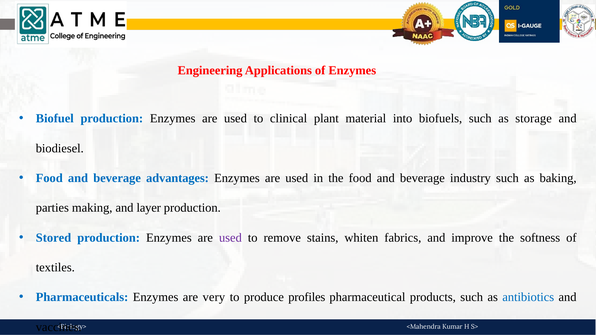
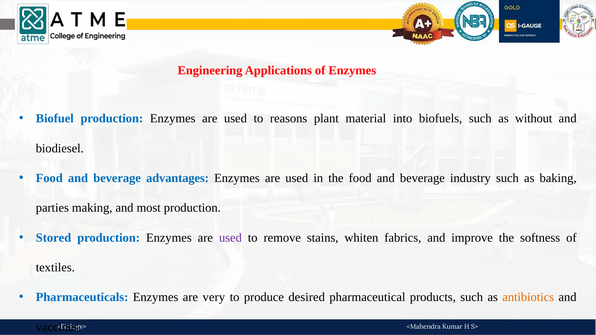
clinical: clinical -> reasons (289, 119)
storage: storage -> without (534, 119)
layer: layer -> most (149, 208)
profiles: profiles -> desired (307, 297)
antibiotics colour: blue -> orange (528, 297)
